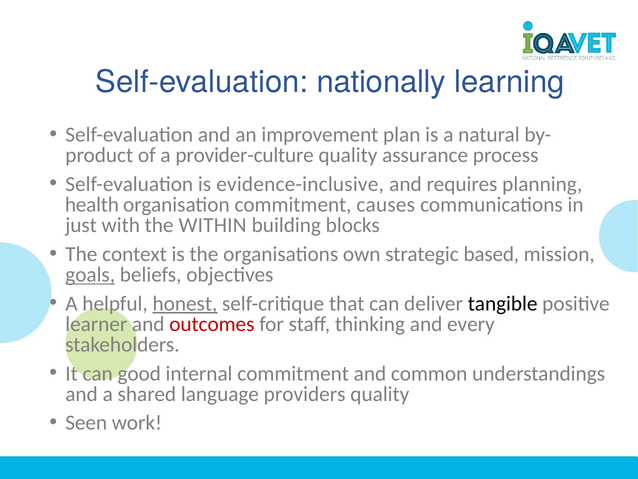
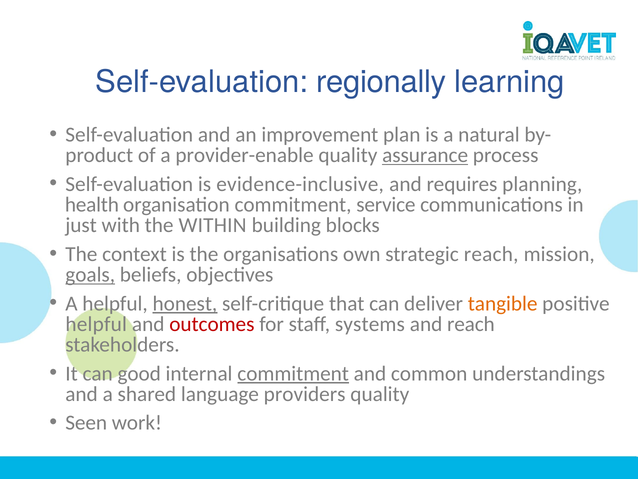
nationally: nationally -> regionally (381, 82)
provider-culture: provider-culture -> provider-enable (245, 155)
assurance underline: none -> present (425, 155)
causes: causes -> service (386, 205)
strategic based: based -> reach (491, 254)
tangible colour: black -> orange (503, 303)
learner: learner -> helpful (96, 324)
thinking: thinking -> systems (370, 324)
and every: every -> reach (471, 324)
commitment underline: none -> present (293, 373)
